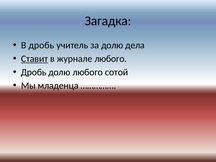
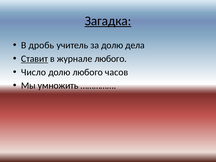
Загадка underline: none -> present (108, 21)
Дробь: Дробь -> Число (34, 72)
сотой: сотой -> часов (117, 72)
младенца: младенца -> умножить (58, 86)
